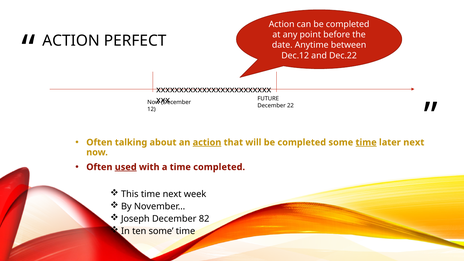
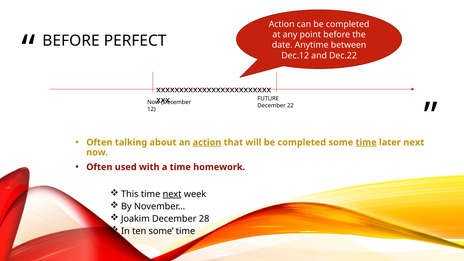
ACTION: ACTION -> BEFORE (71, 41)
used underline: present -> none (126, 167)
time completed: completed -> homework (219, 167)
next underline: none -> present (172, 194)
Joseph: Joseph -> Joakim (135, 219)
82: 82 -> 28 (204, 219)
